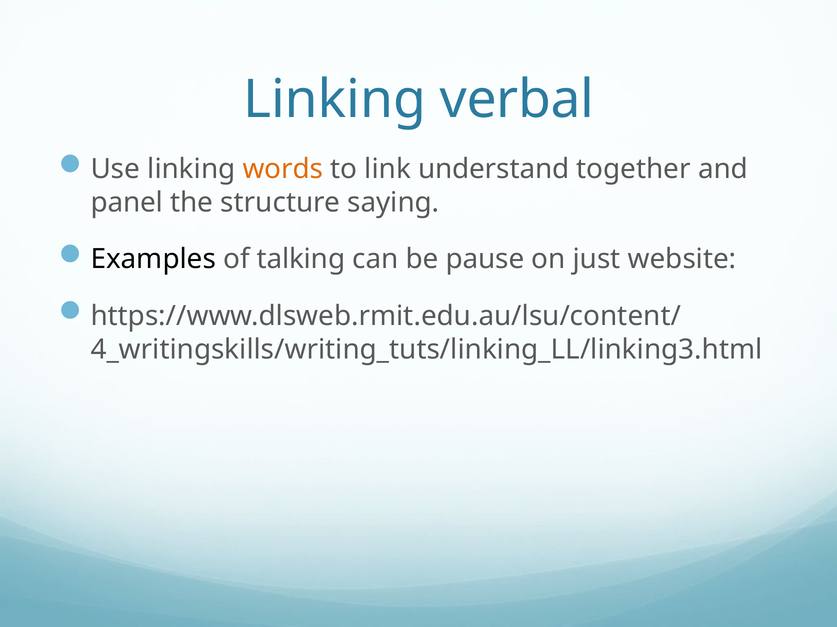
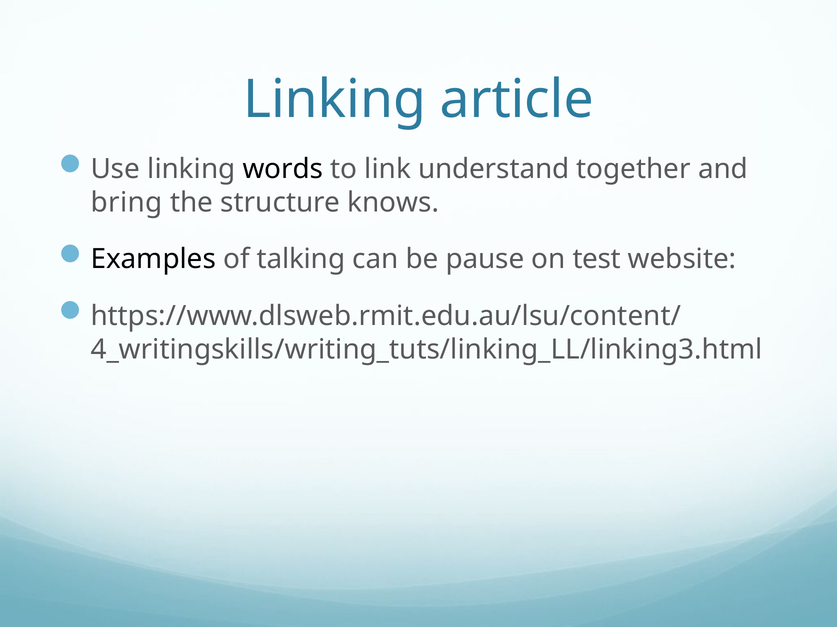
verbal: verbal -> article (517, 100)
words colour: orange -> black (283, 169)
panel: panel -> bring (127, 203)
saying: saying -> knows (393, 203)
just: just -> test (597, 260)
